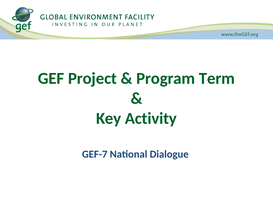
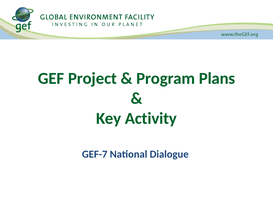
Term: Term -> Plans (217, 79)
